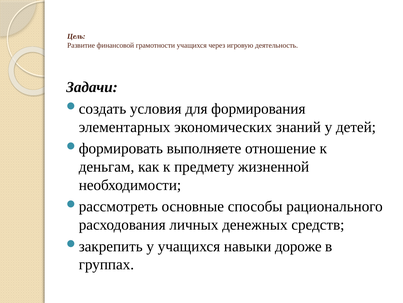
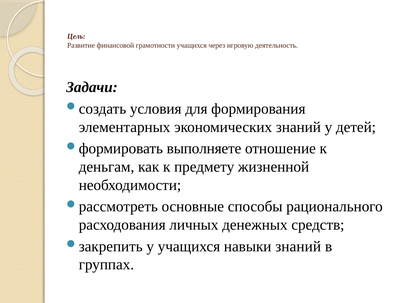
навыки дороже: дороже -> знаний (298, 246)
